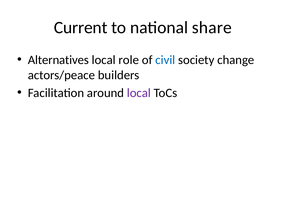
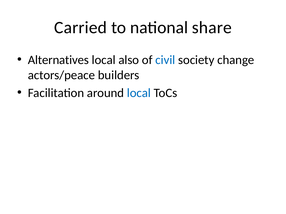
Current: Current -> Carried (81, 28)
role: role -> also (129, 60)
local colour: purple -> blue (139, 93)
